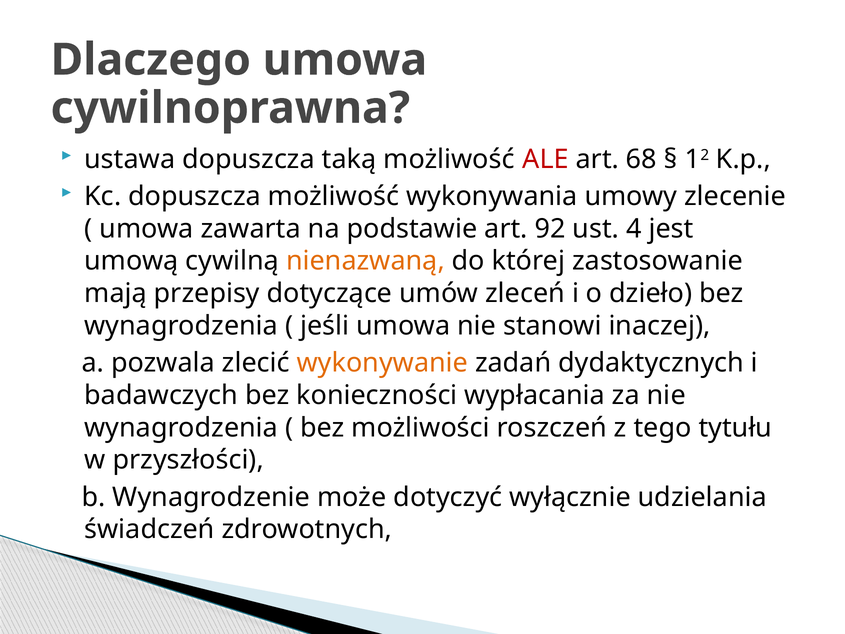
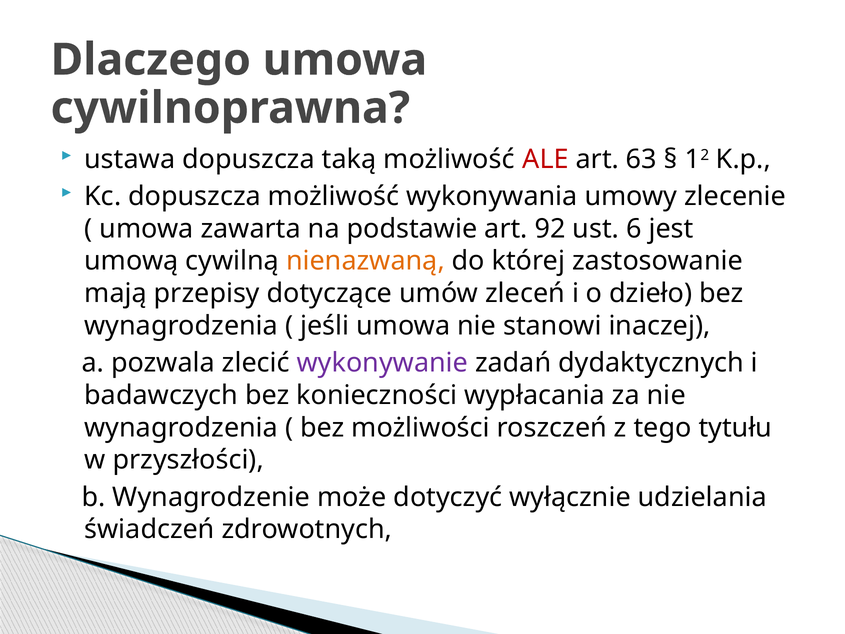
68: 68 -> 63 (641, 159)
4: 4 -> 6 (634, 229)
wykonywanie colour: orange -> purple (382, 363)
